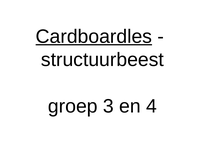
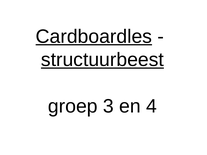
structuurbeest underline: none -> present (102, 60)
